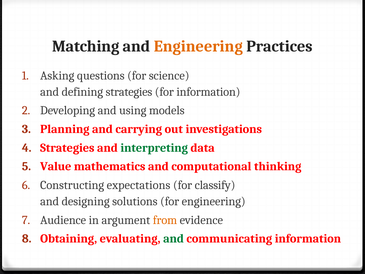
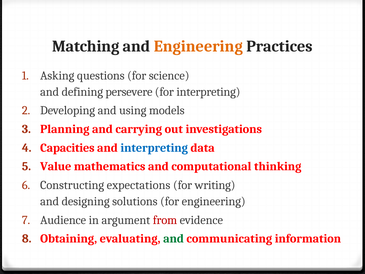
defining strategies: strategies -> persevere (129, 92)
for information: information -> interpreting (208, 92)
Strategies: Strategies -> Capacities (67, 148)
interpreting colour: green -> blue (154, 148)
classify: classify -> writing (215, 185)
from colour: orange -> red (165, 220)
